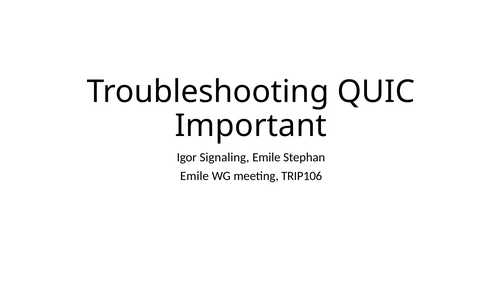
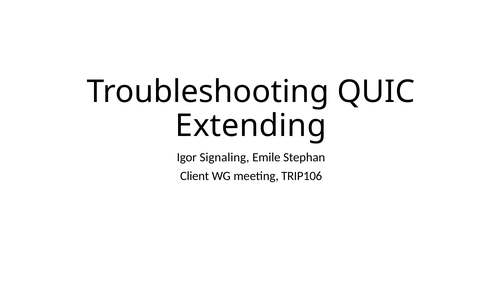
Important: Important -> Extending (251, 125)
Emile: Emile -> Client (195, 176)
